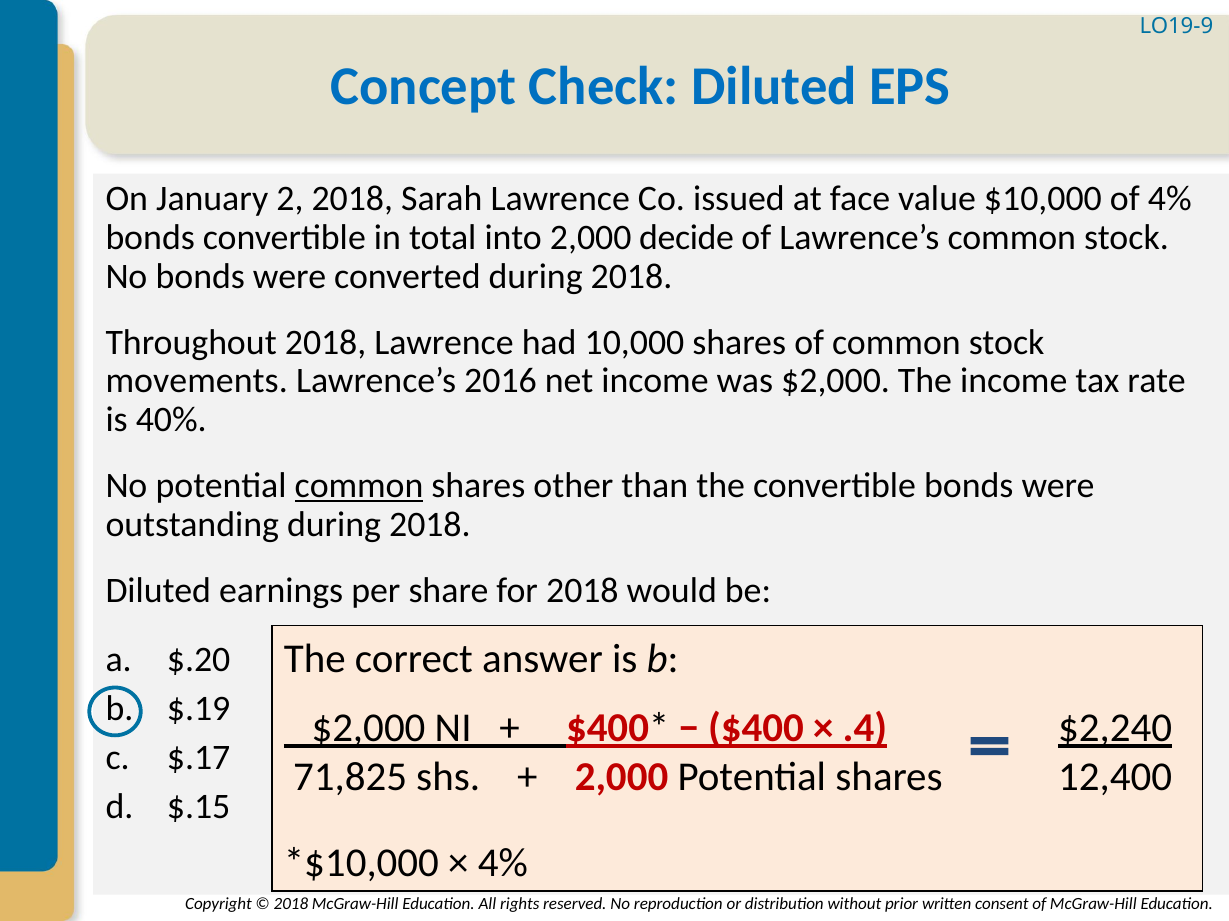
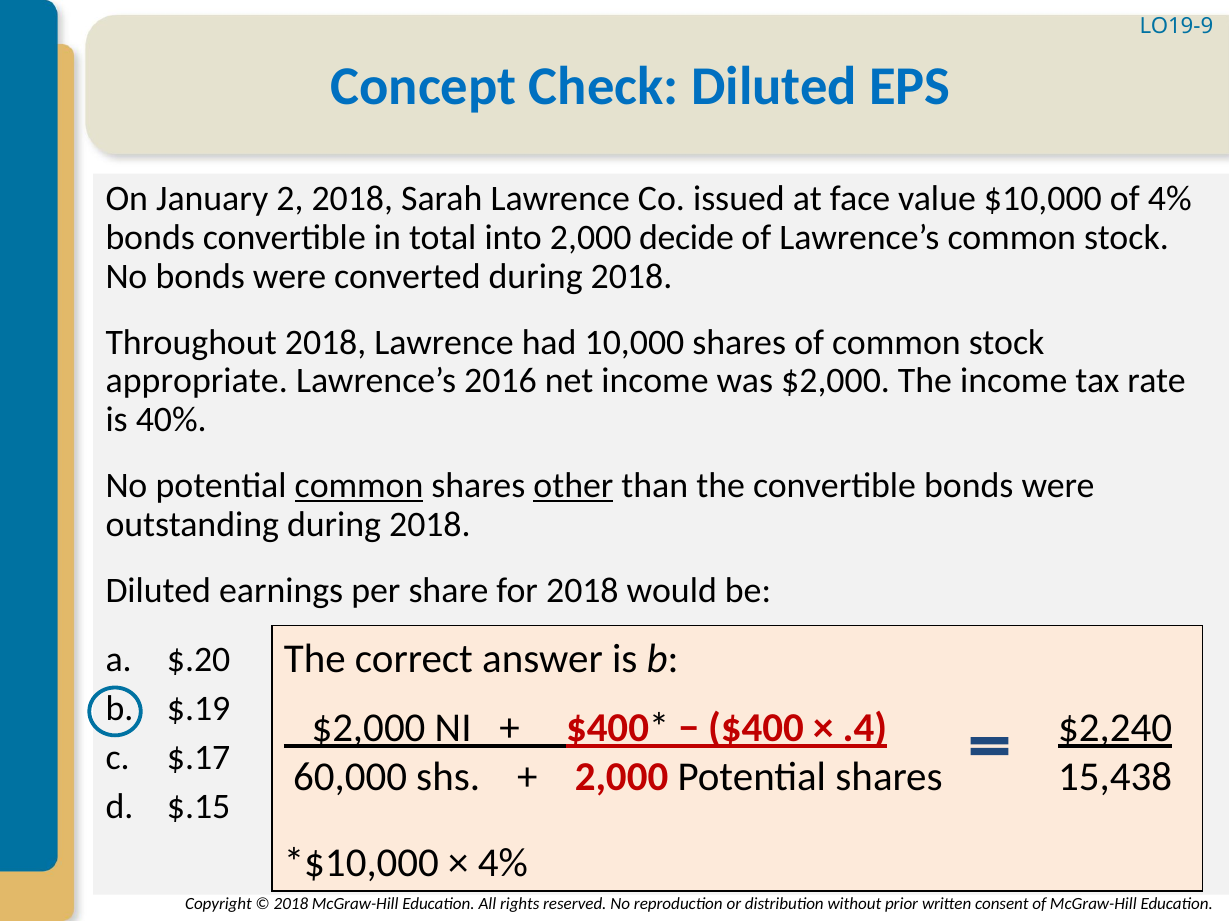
movements: movements -> appropriate (197, 381)
other underline: none -> present (573, 486)
71,825: 71,825 -> 60,000 (350, 778)
12,400: 12,400 -> 15,438 (1115, 778)
